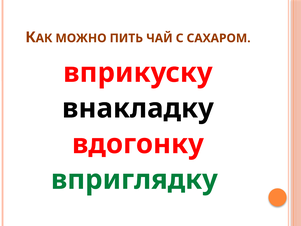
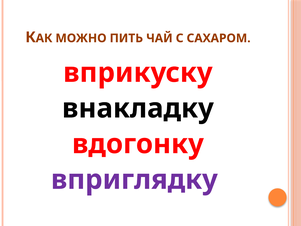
вприглядку colour: green -> purple (134, 180)
